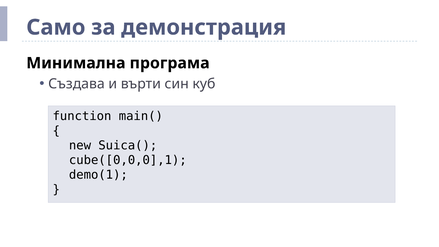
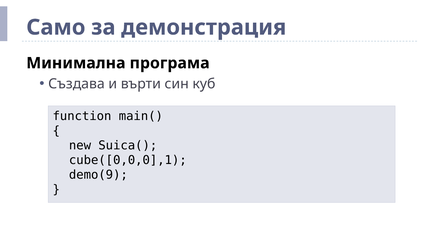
demo(1: demo(1 -> demo(9 (98, 175)
